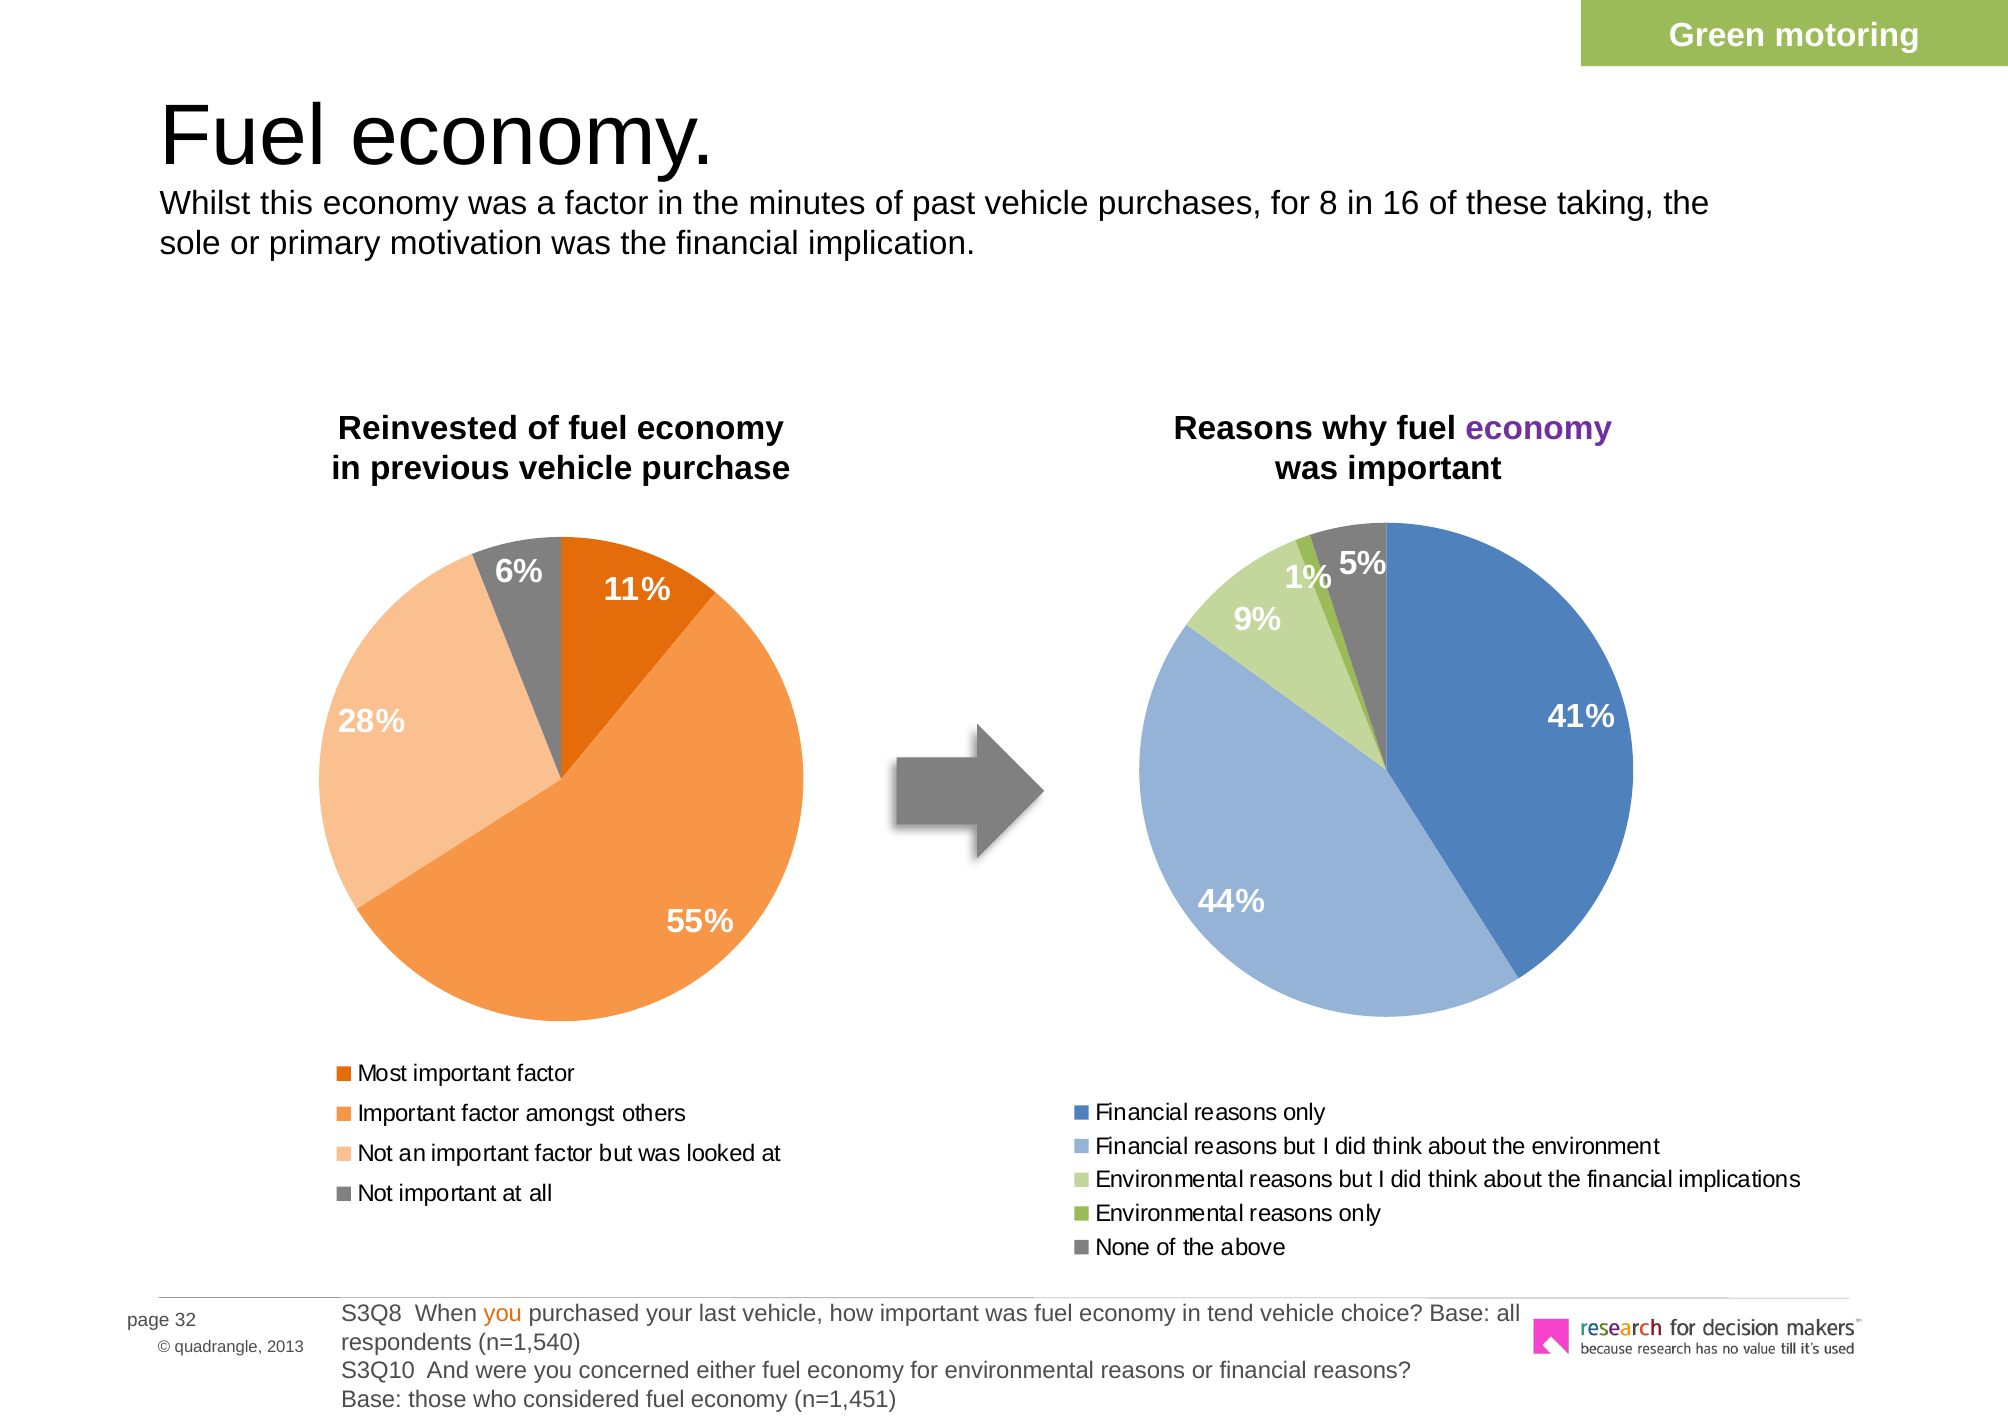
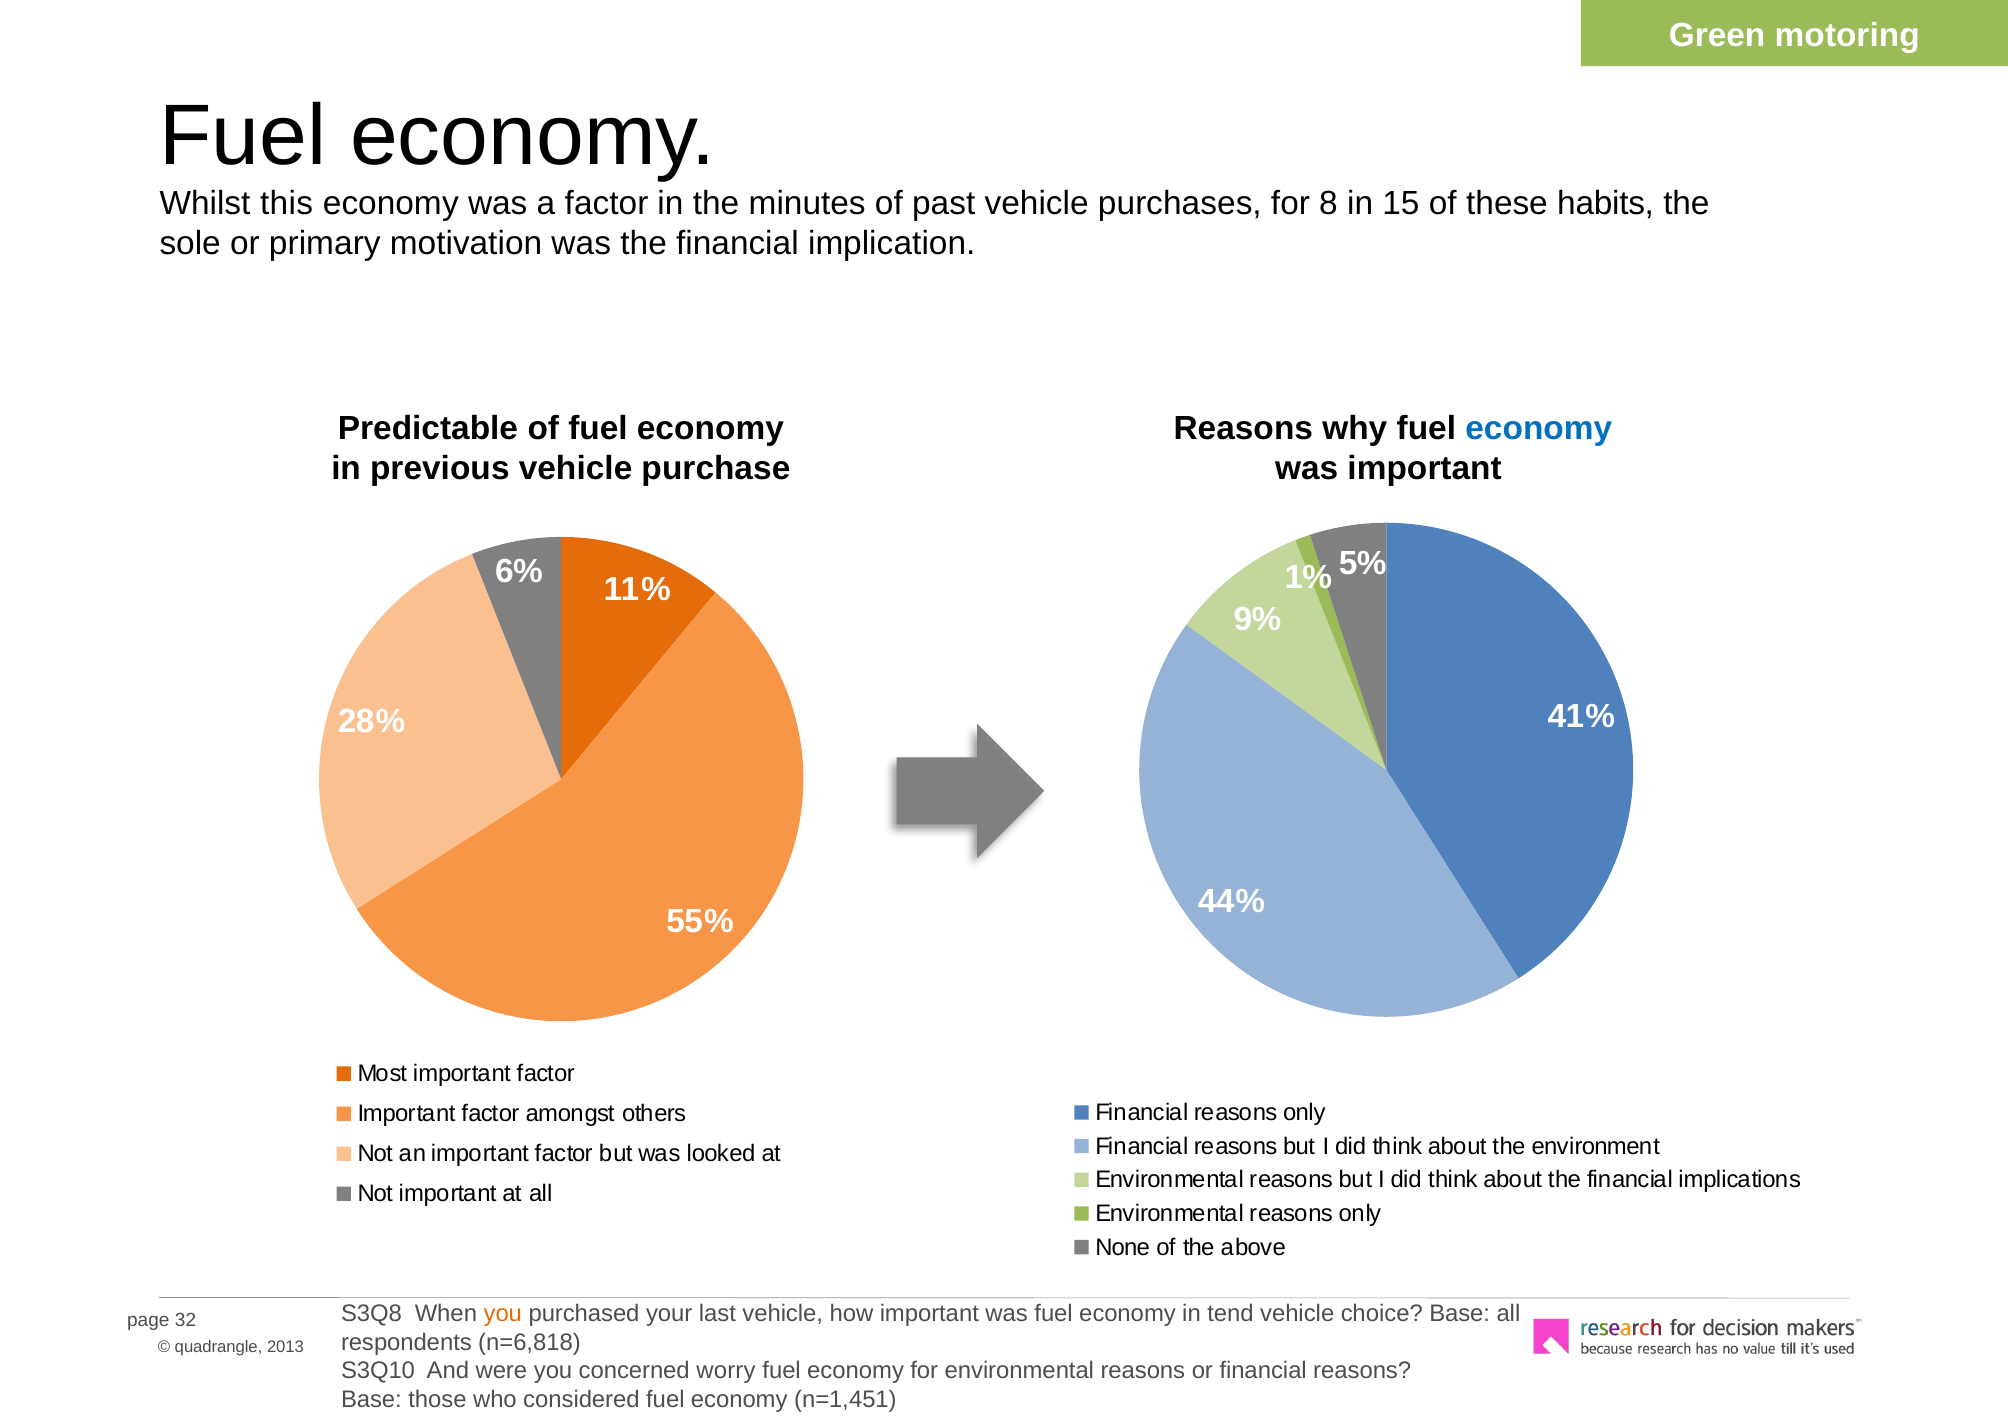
16: 16 -> 15 (1401, 204)
taking: taking -> habits (1606, 204)
Reinvested: Reinvested -> Predictable (428, 428)
economy colour: purple -> blue (1539, 428)
n=1,540: n=1,540 -> n=6,818 (529, 1342)
either: either -> worry (726, 1371)
